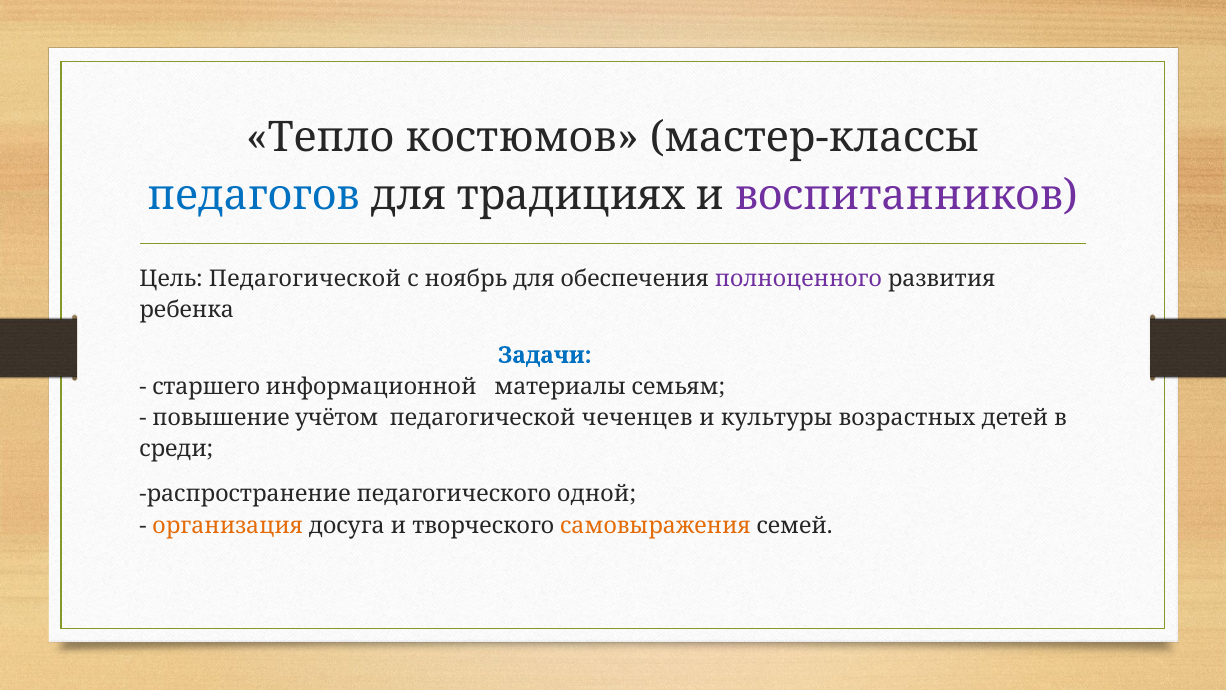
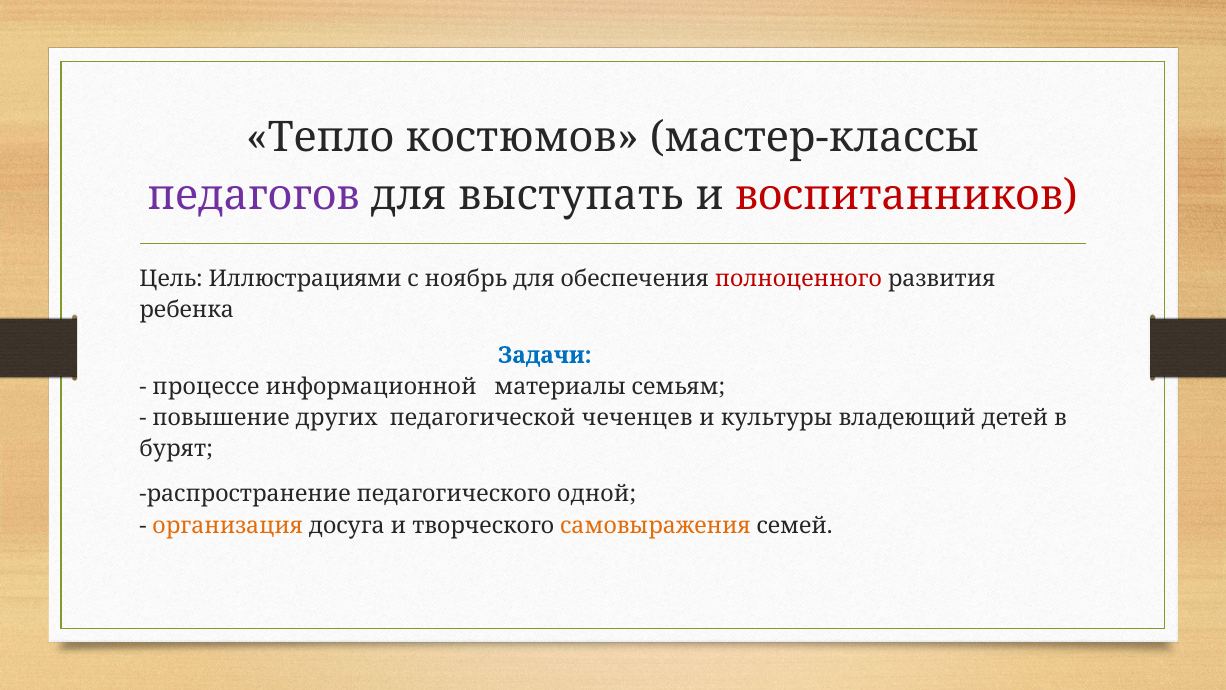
педагогов colour: blue -> purple (254, 195)
традициях: традициях -> выступать (571, 195)
воспитанников colour: purple -> red (906, 195)
Цель Педагогической: Педагогической -> Иллюстрациями (305, 279)
полноценного colour: purple -> red (798, 279)
старшего: старшего -> процессе (206, 386)
учётом: учётом -> других (337, 418)
возрастных: возрастных -> владеющий (907, 418)
среди: среди -> бурят (176, 449)
